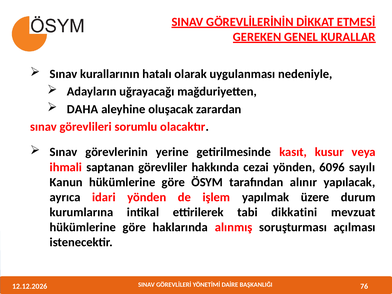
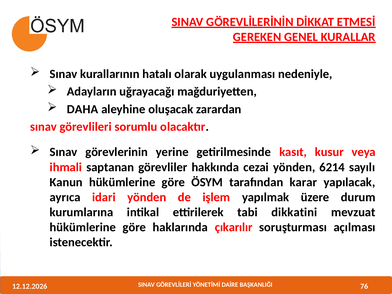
6096: 6096 -> 6214 (332, 167)
alınır: alınır -> karar (303, 182)
alınmış: alınmış -> çıkarılır (234, 227)
